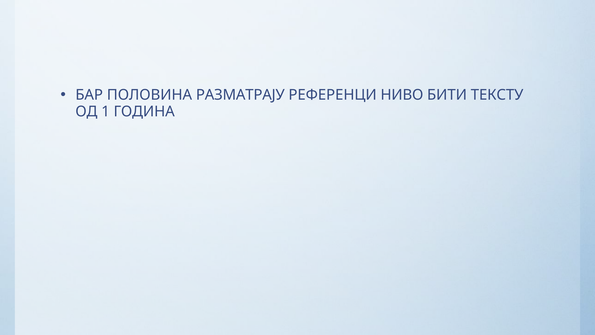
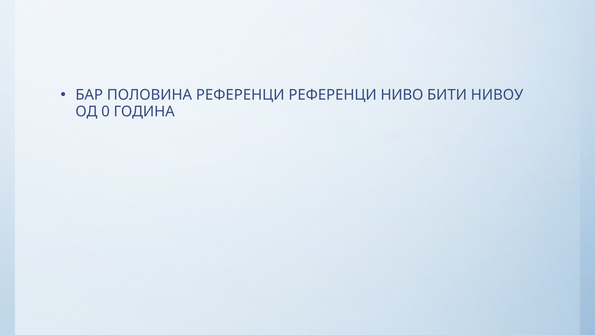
ПОЛОВИНА РАЗМАТРАЈУ: РАЗМАТРАЈУ -> РЕФЕРЕНЦИ (240, 95)
ТЕКСТУ: ТЕКСТУ -> НИВОУ (497, 95)
1: 1 -> 0 (106, 112)
